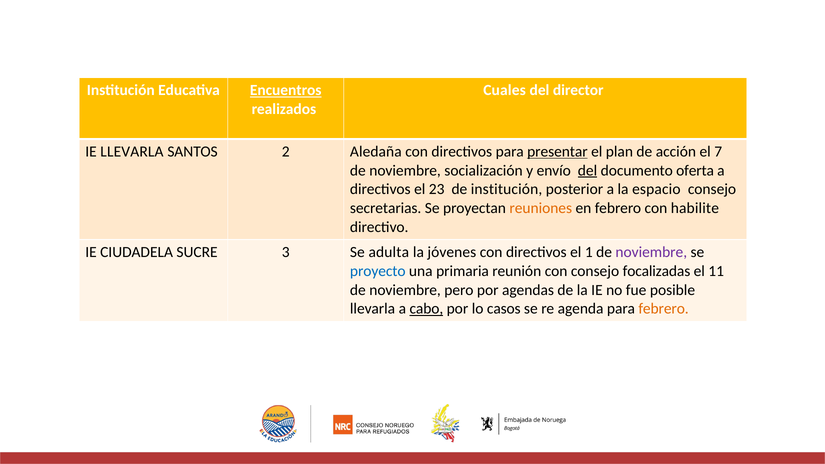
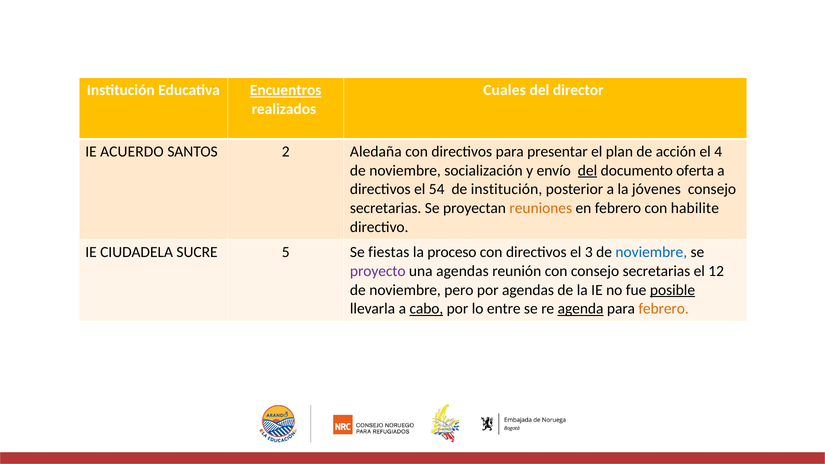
IE LLEVARLA: LLEVARLA -> ACUERDO (132, 152)
presentar underline: present -> none (557, 152)
7: 7 -> 4 (718, 152)
23: 23 -> 54 (437, 189)
espacio: espacio -> jóvenes (656, 189)
3: 3 -> 5 (286, 252)
adulta: adulta -> fiestas (389, 252)
jóvenes: jóvenes -> proceso (452, 252)
1: 1 -> 3 (589, 252)
noviembre colour: purple -> blue (651, 252)
proyecto colour: blue -> purple (378, 271)
una primaria: primaria -> agendas (462, 271)
con consejo focalizadas: focalizadas -> secretarias (656, 271)
11: 11 -> 12 (716, 271)
posible underline: none -> present (672, 290)
casos: casos -> entre (504, 309)
agenda underline: none -> present (581, 309)
